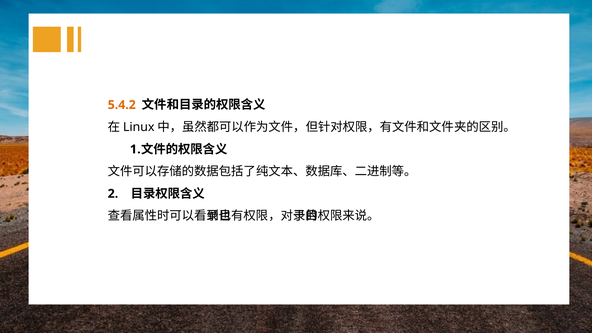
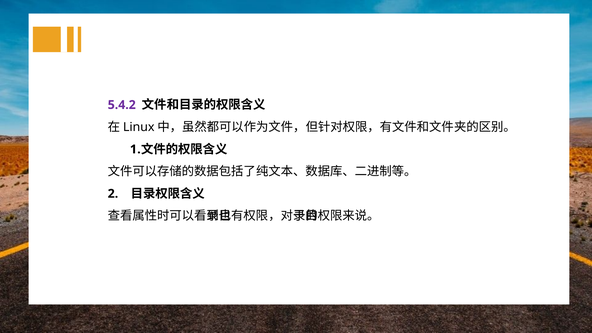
5.4.2 colour: orange -> purple (122, 105)
